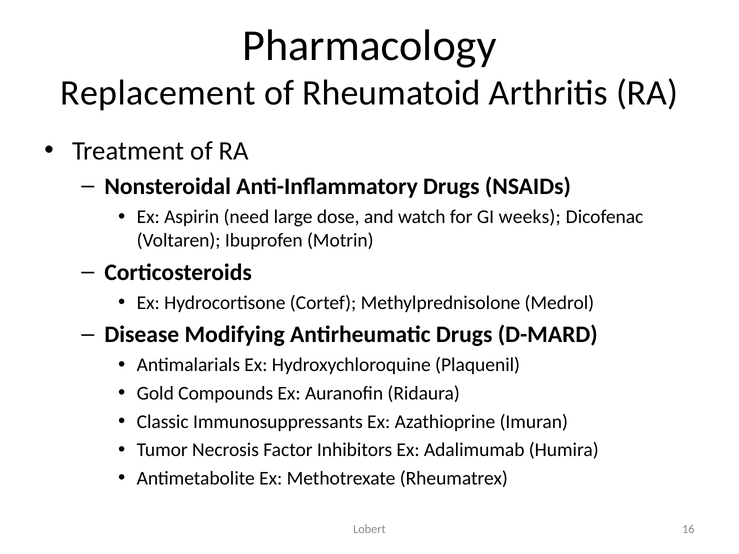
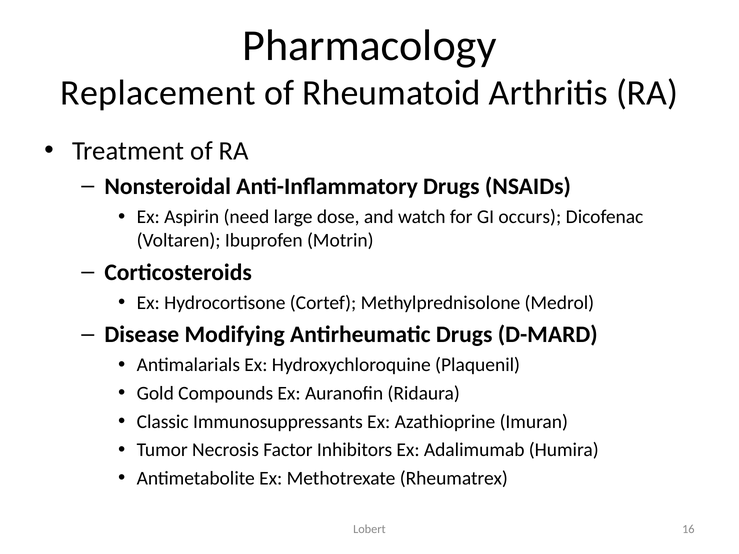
weeks: weeks -> occurs (530, 217)
